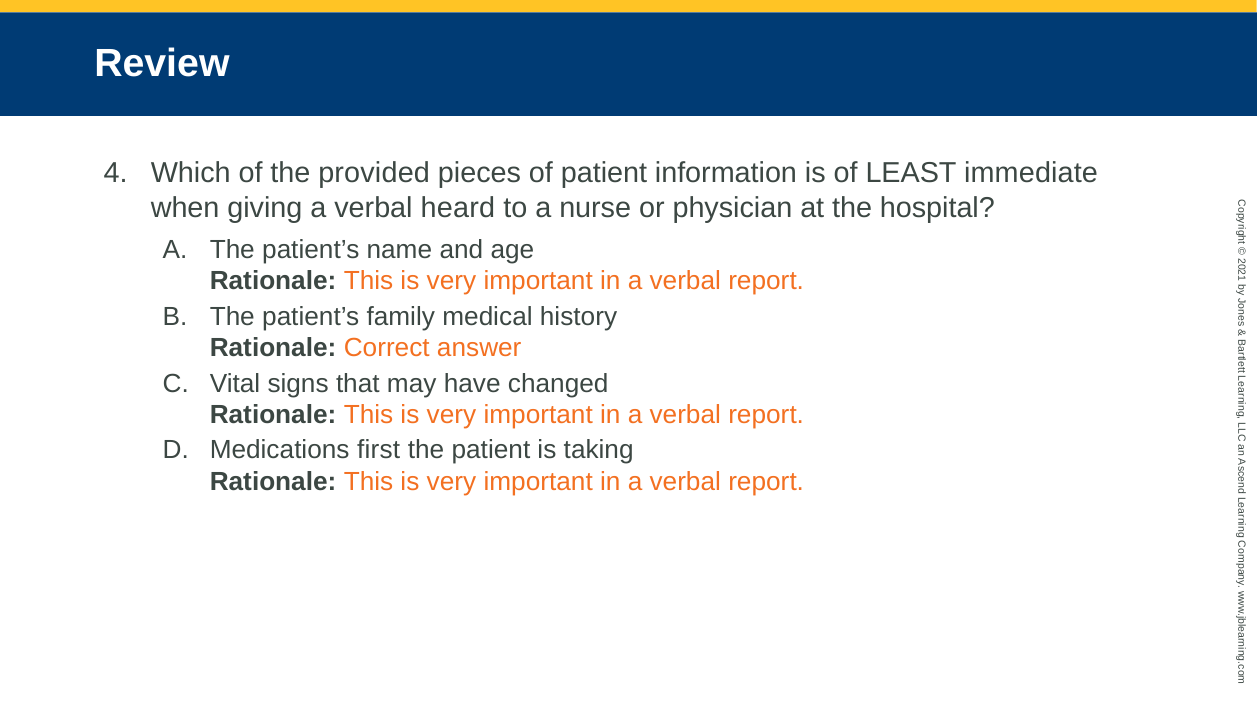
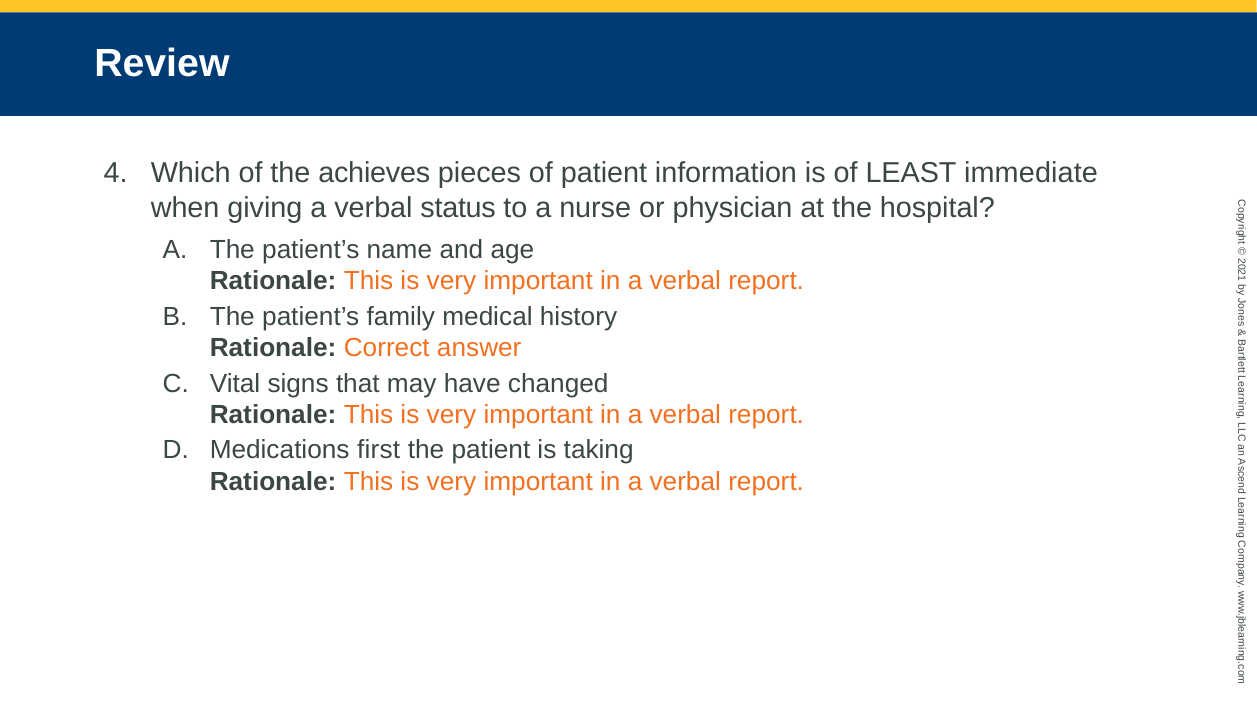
provided: provided -> achieves (374, 173)
heard: heard -> status (458, 208)
